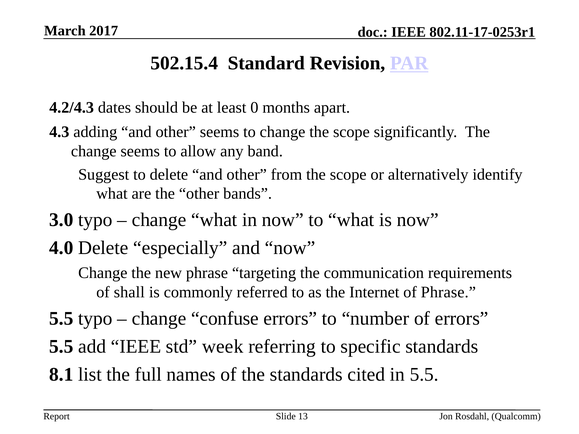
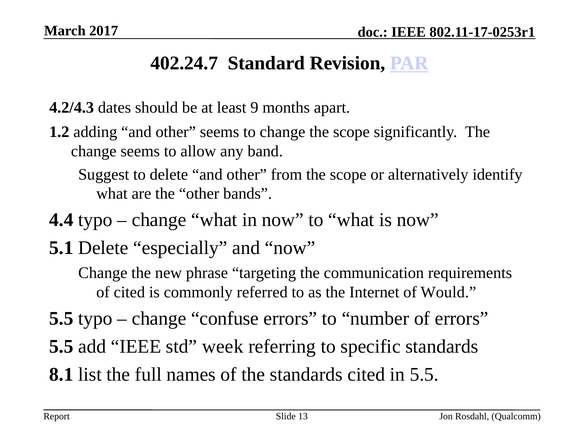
502.15.4: 502.15.4 -> 402.24.7 (184, 63)
0: 0 -> 9 (254, 108)
4.3: 4.3 -> 1.2 (59, 132)
3.0: 3.0 -> 4.4 (61, 220)
4.0: 4.0 -> 5.1 (61, 248)
of shall: shall -> cited (129, 292)
of Phrase: Phrase -> Would (448, 292)
